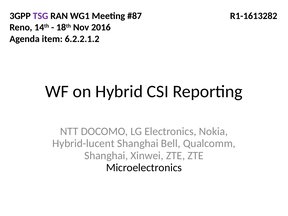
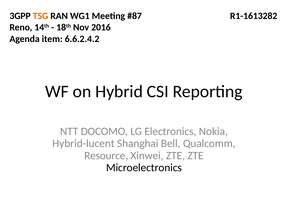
TSG colour: purple -> orange (41, 16)
6.2.2.1.2: 6.2.2.1.2 -> 6.6.2.4.2 (82, 39)
Shanghai: Shanghai -> Resource (106, 156)
